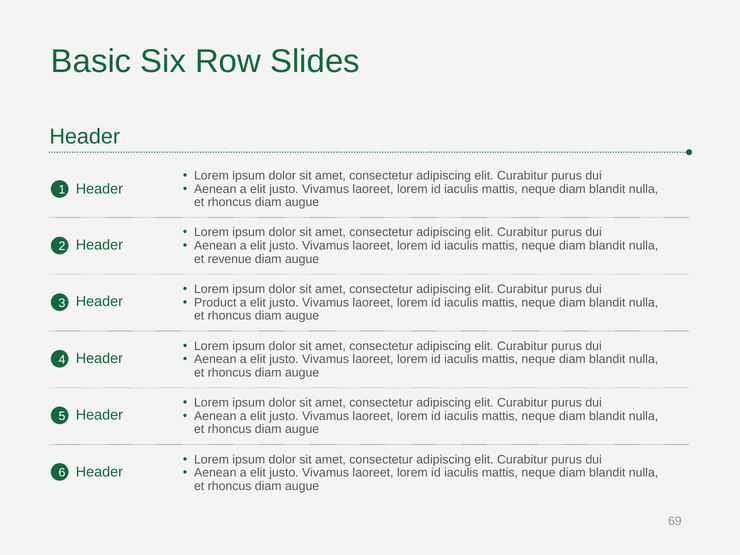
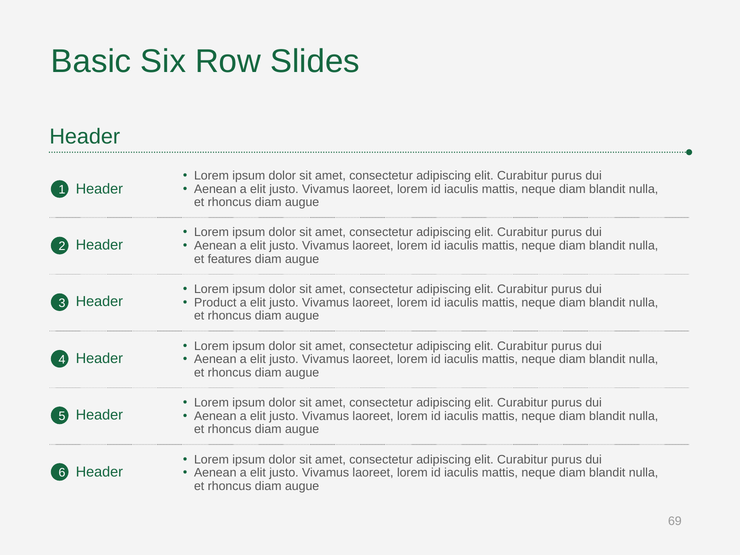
revenue: revenue -> features (230, 259)
